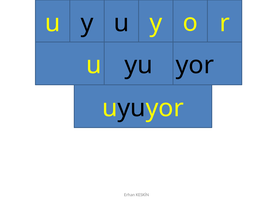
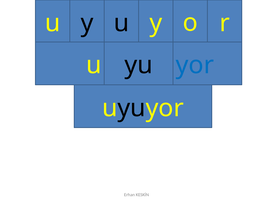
yor colour: black -> blue (195, 65)
